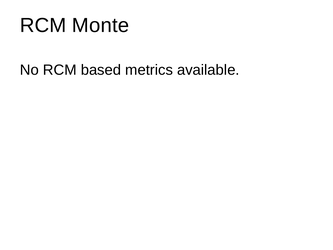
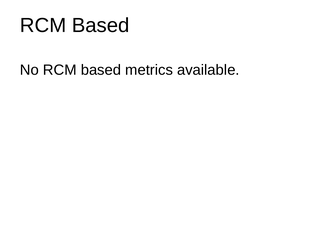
Monte: Monte -> Based (101, 25)
